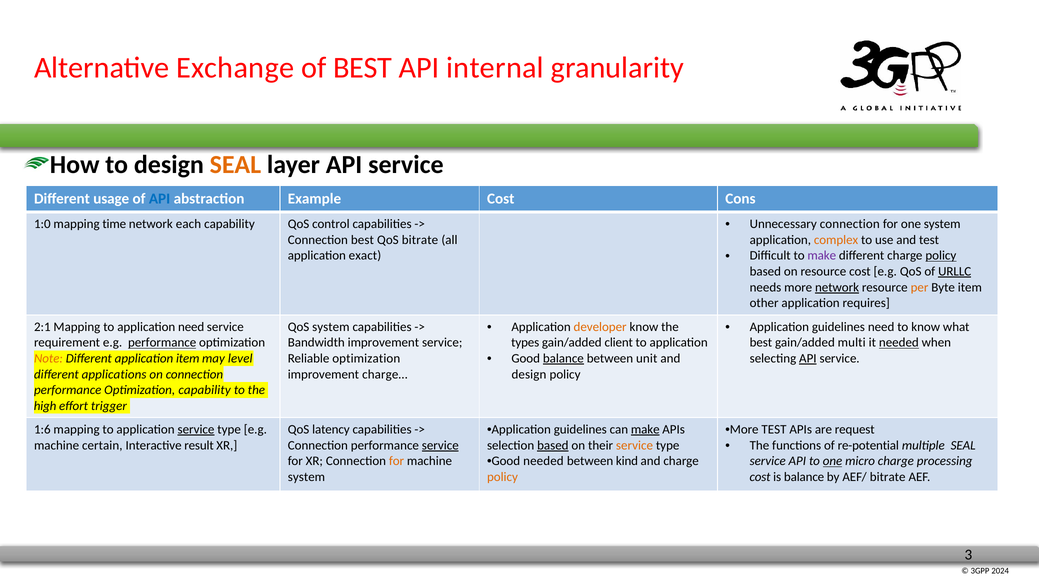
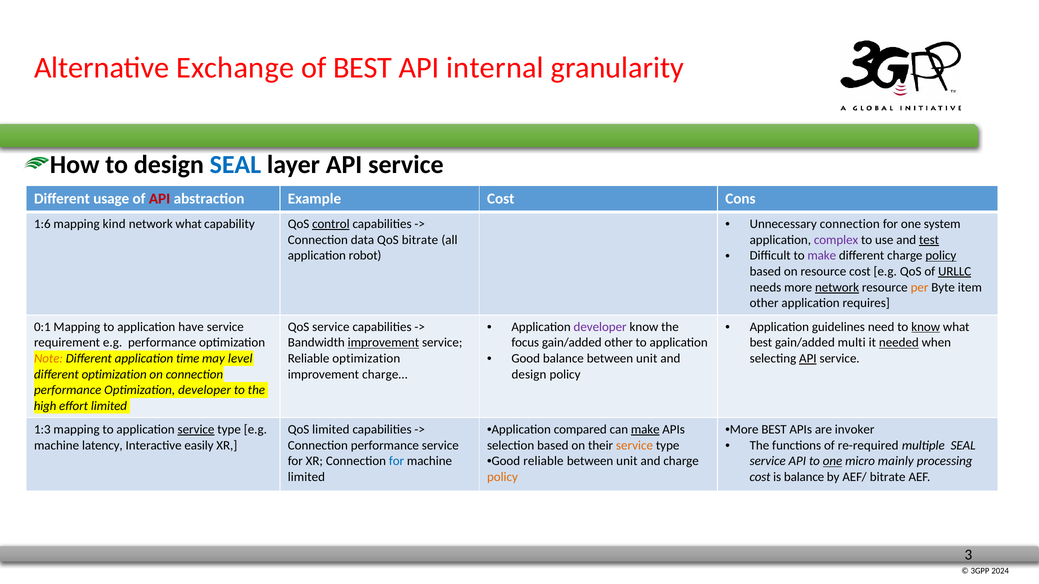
SEAL colour: orange -> blue (235, 165)
API colour: blue -> red (160, 199)
1:0: 1:0 -> 1:6 (42, 224)
time: time -> kind (114, 224)
network each: each -> what (189, 224)
control underline: none -> present (331, 224)
Connection best: best -> data (362, 240)
complex colour: orange -> purple (836, 240)
test underline: none -> present (929, 240)
exact: exact -> robot (365, 256)
developer colour: orange -> purple (600, 327)
know underline: none -> present (926, 327)
2:1: 2:1 -> 0:1 (42, 327)
application need: need -> have (191, 327)
QoS system: system -> service (331, 327)
performance underline: present -> none (162, 343)
improvement underline: none -> present (383, 343)
types: types -> focus (525, 343)
gain/added client: client -> other (619, 343)
balance underline: present -> none (563, 359)
application item: item -> time (188, 359)
different applications: applications -> optimization (114, 375)
Optimization capability: capability -> developer (205, 390)
effort trigger: trigger -> limited (109, 406)
guidelines: guidelines -> compared (580, 430)
More TEST: TEST -> BEST (774, 430)
request: request -> invoker (855, 430)
1:6: 1:6 -> 1:3 (42, 430)
QoS latency: latency -> limited (331, 430)
re-potential: re-potential -> re-required (868, 446)
certain: certain -> latency (102, 446)
result: result -> easily (199, 446)
service underline: present -> none (440, 446)
based underline: present -> none (553, 446)
Good needed: needed -> reliable (543, 461)
kind: kind -> unit (627, 461)
for colour: orange -> blue (396, 461)
micro charge: charge -> mainly (896, 461)
system: system -> limited (306, 477)
